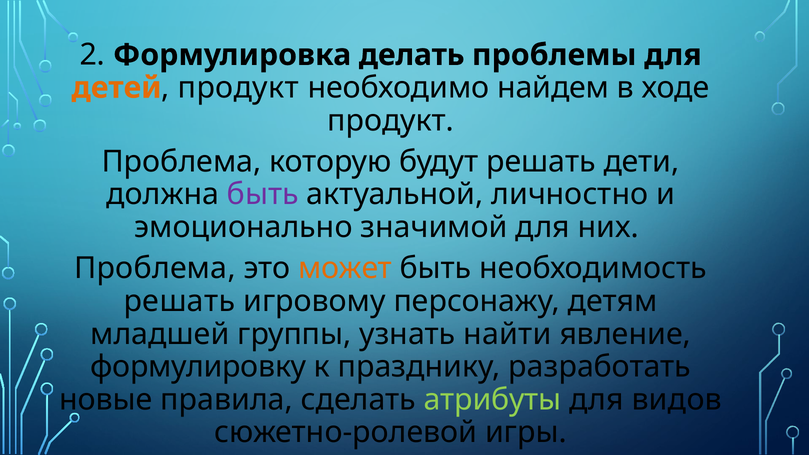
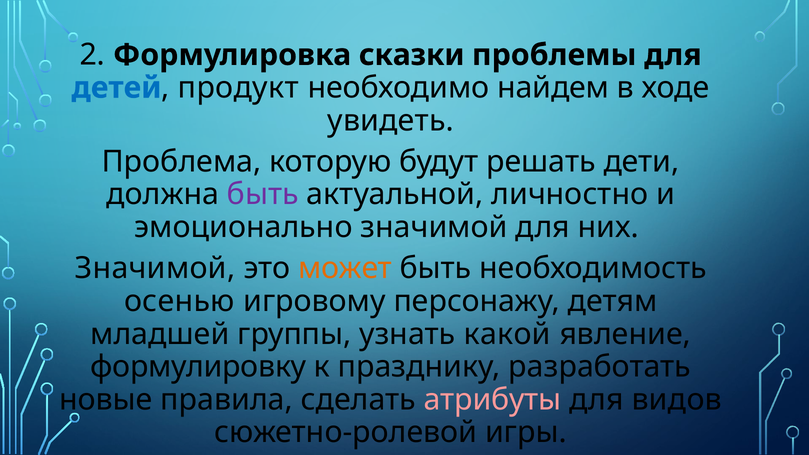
делать: делать -> сказки (412, 55)
детей colour: orange -> blue (117, 88)
продукт: продукт -> увидеть (391, 121)
Проблема: Проблема -> Значимой (155, 268)
решать: решать -> осенью (179, 301)
найти: найти -> какой (507, 334)
атрибуты colour: light green -> pink (493, 400)
